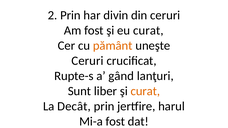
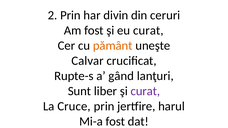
Ceruri: Ceruri -> Calvar (88, 61)
curat colour: orange -> purple (145, 91)
Decât: Decât -> Cruce (74, 106)
